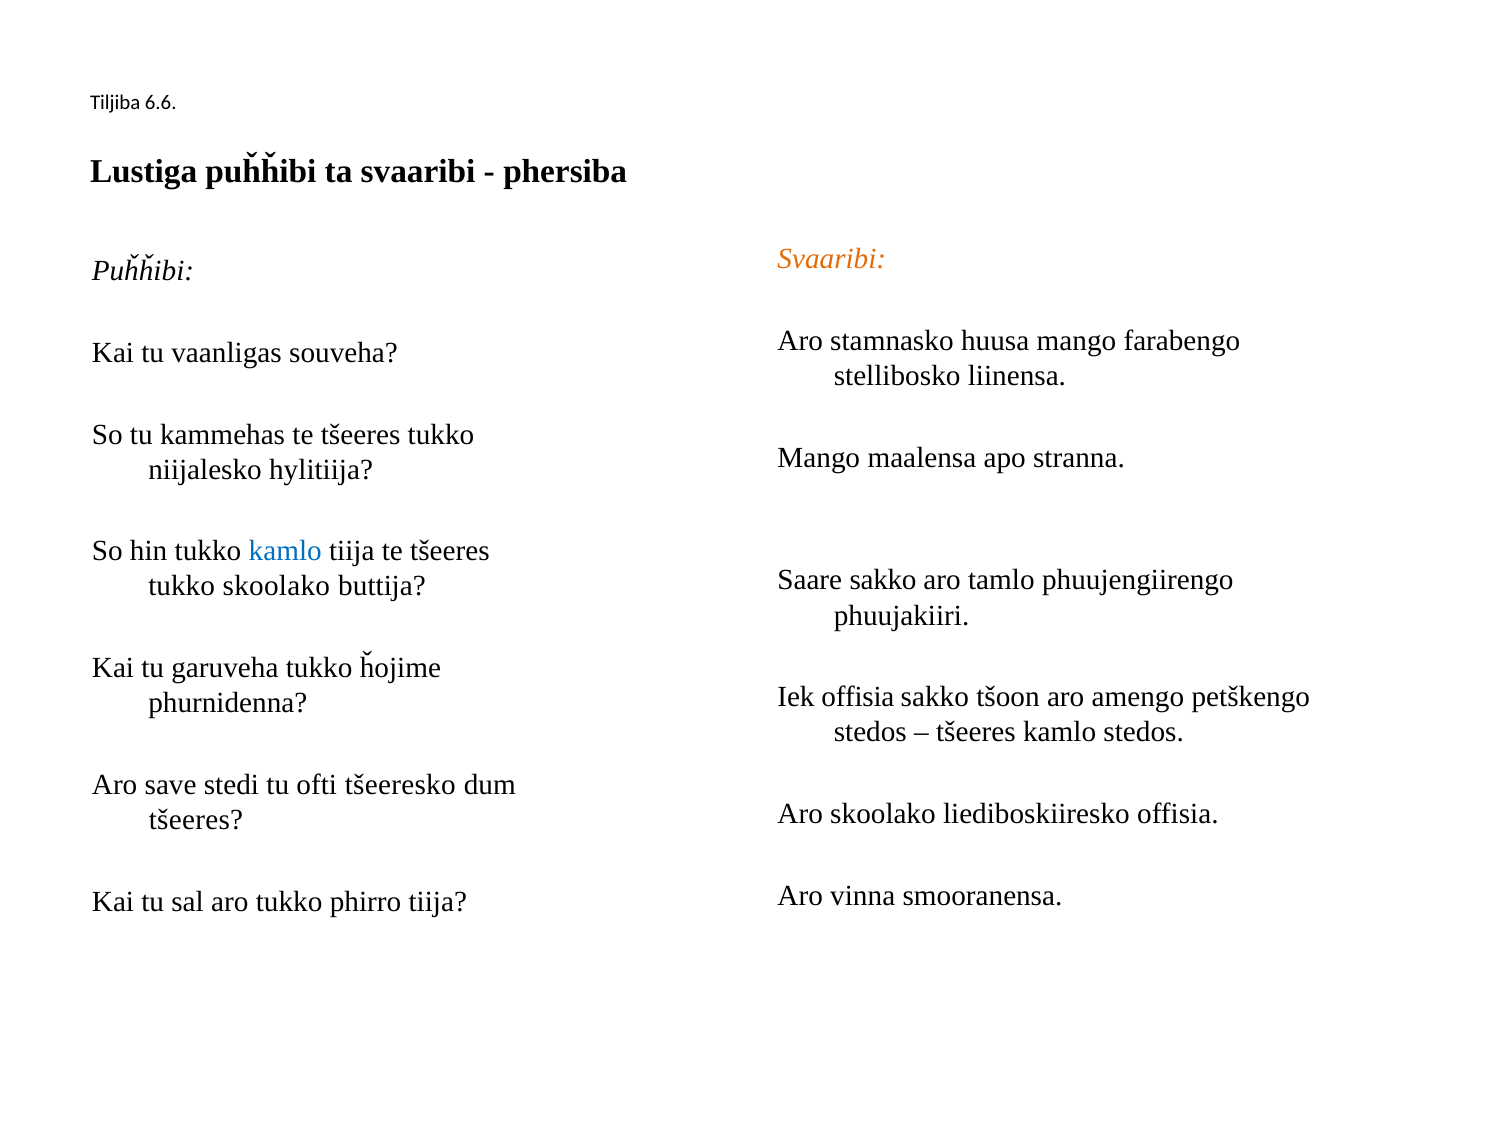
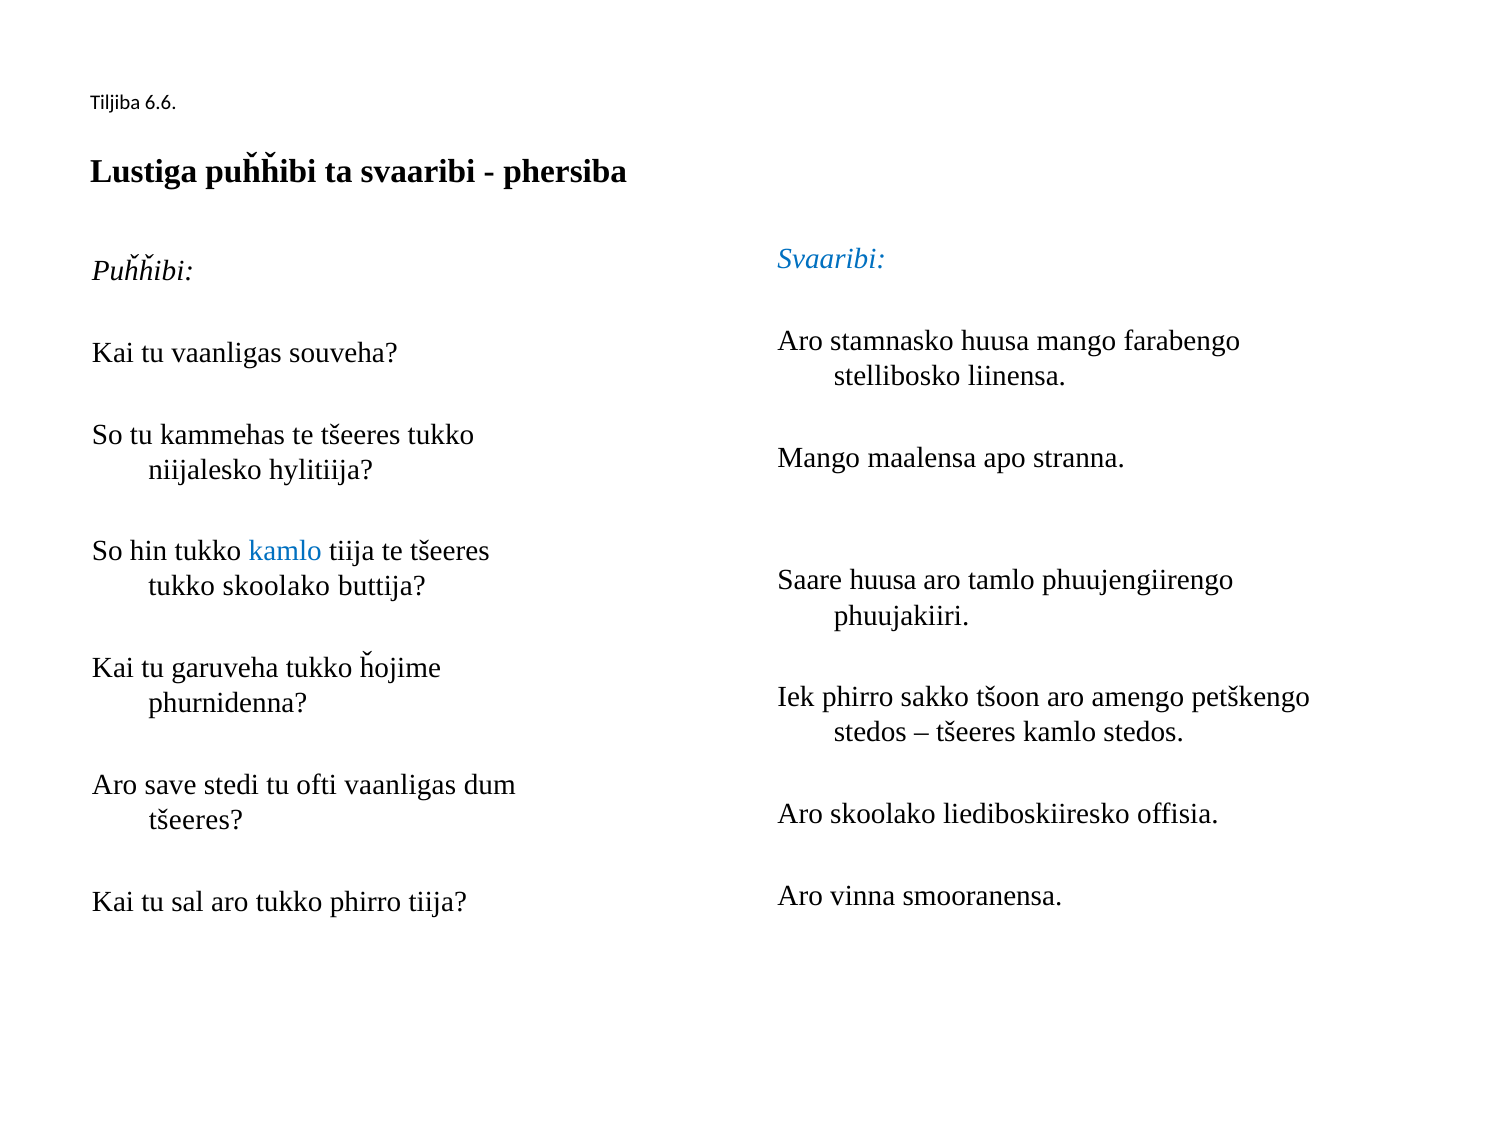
Svaaribi colour: orange -> blue (832, 259)
Saare sakko: sakko -> huusa (883, 581)
Iek offisia: offisia -> phirro (858, 697)
ofti tšeeresko: tšeeresko -> vaanligas (400, 785)
